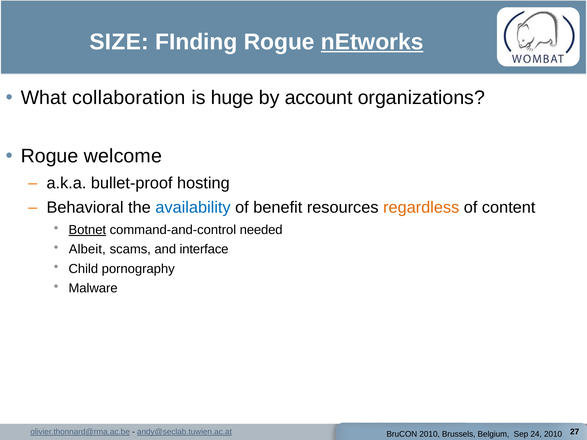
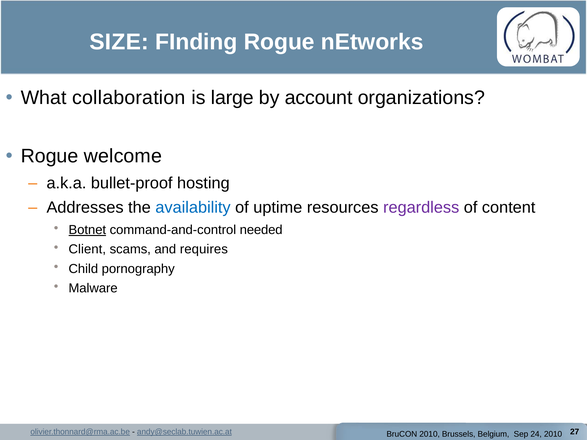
nEtworks underline: present -> none (372, 42)
huge: huge -> large (232, 98)
Behavioral: Behavioral -> Addresses (85, 208)
benefit: benefit -> uptime (278, 208)
regardless colour: orange -> purple (421, 208)
Albeit: Albeit -> Client (87, 249)
interface: interface -> requires (204, 249)
